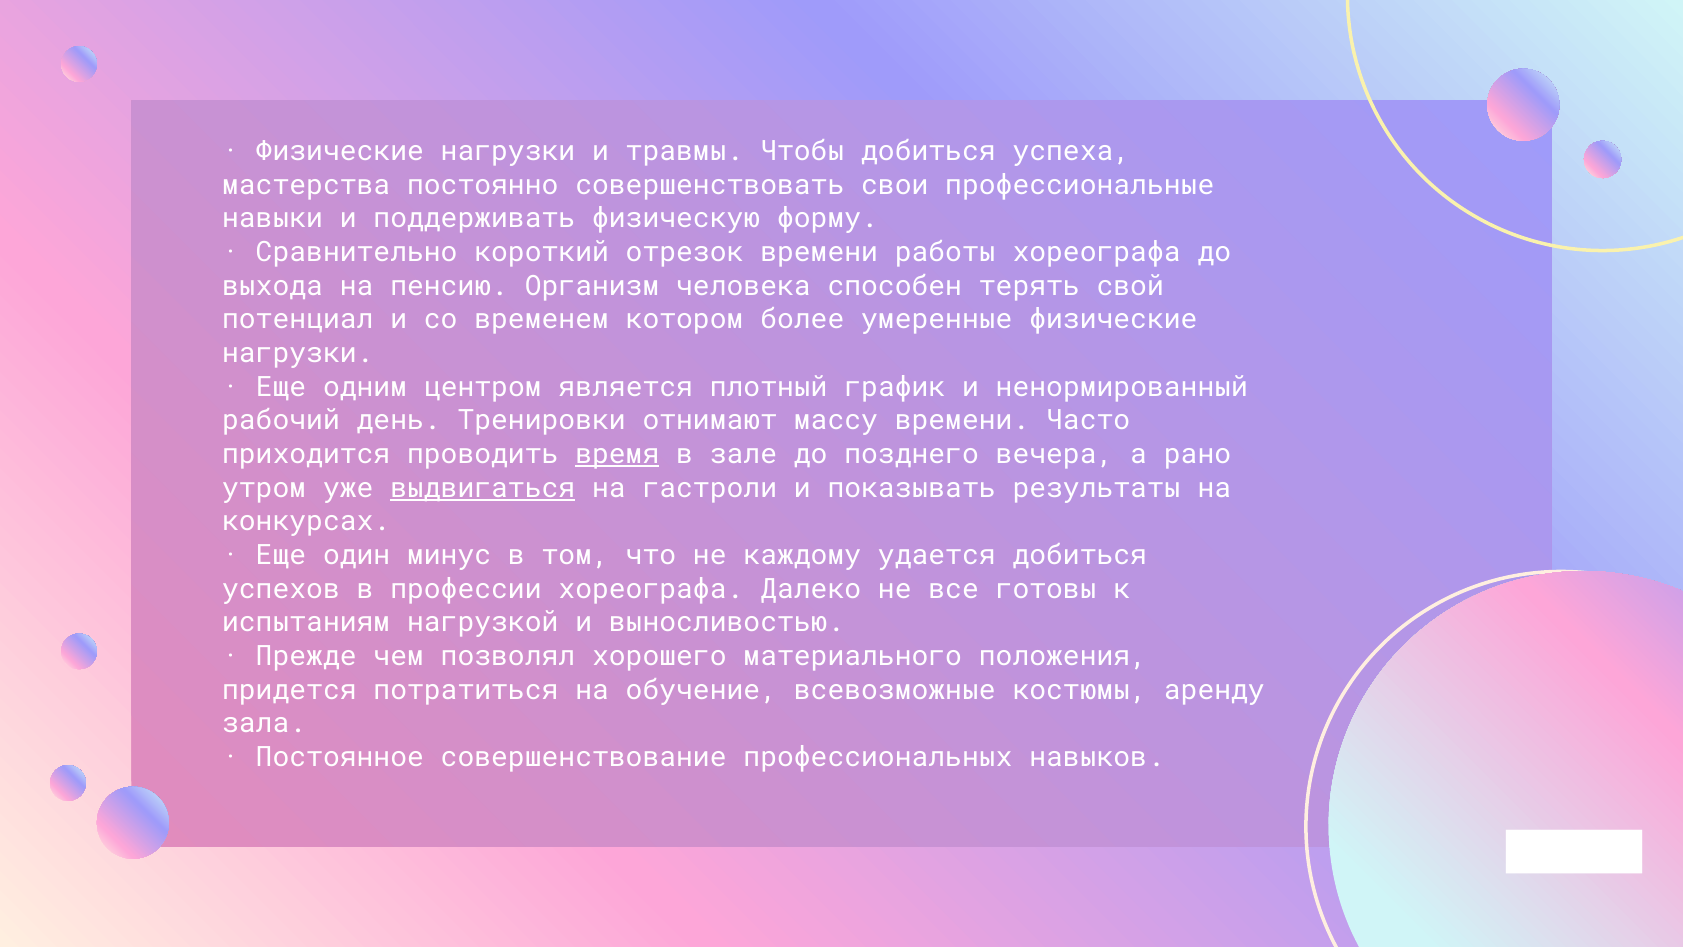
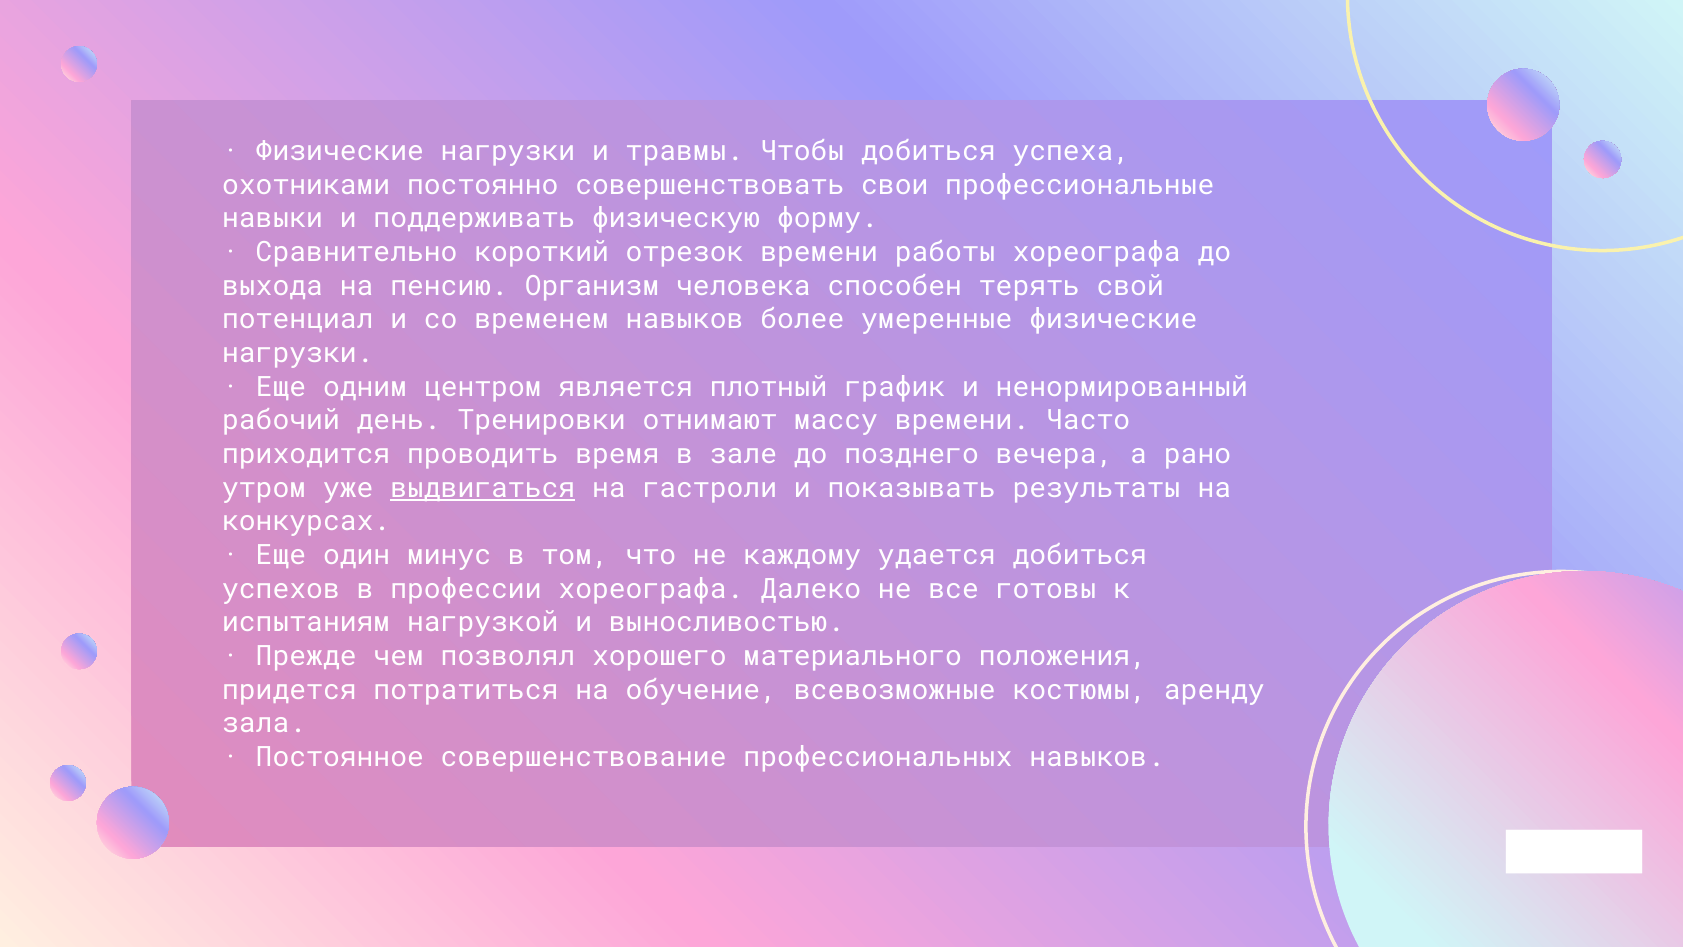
мастерства: мастерства -> охотниками (306, 185)
временем котором: котором -> навыков (685, 319)
время underline: present -> none (617, 454)
